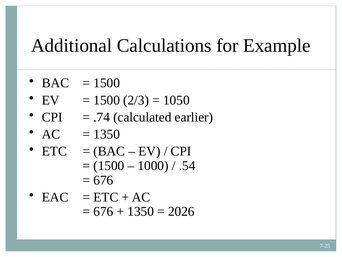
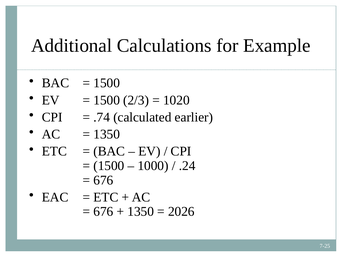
1050: 1050 -> 1020 (176, 100)
.54: .54 -> .24 (187, 165)
